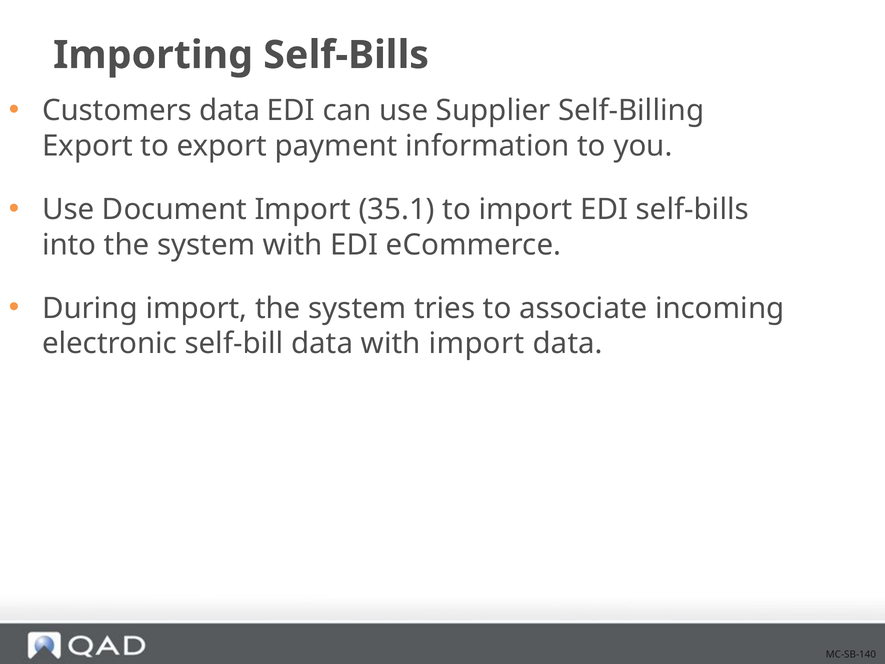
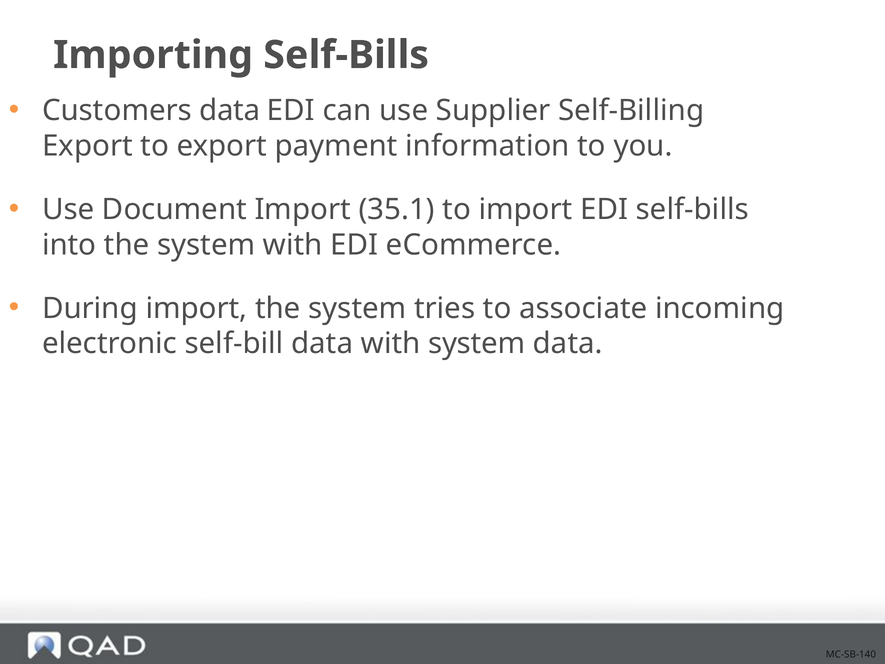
with import: import -> system (477, 344)
